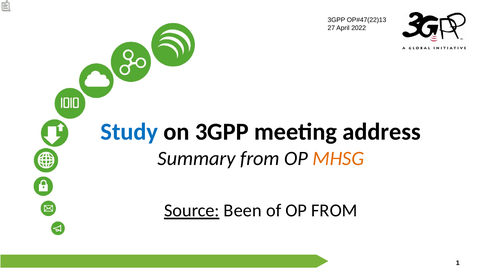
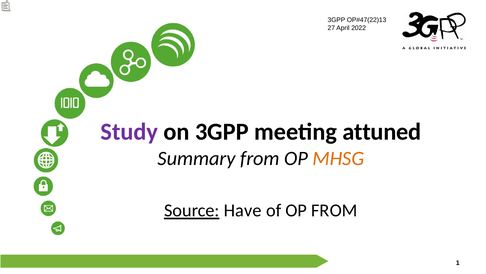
Study colour: blue -> purple (129, 132)
address: address -> attuned (382, 132)
Been: Been -> Have (243, 210)
